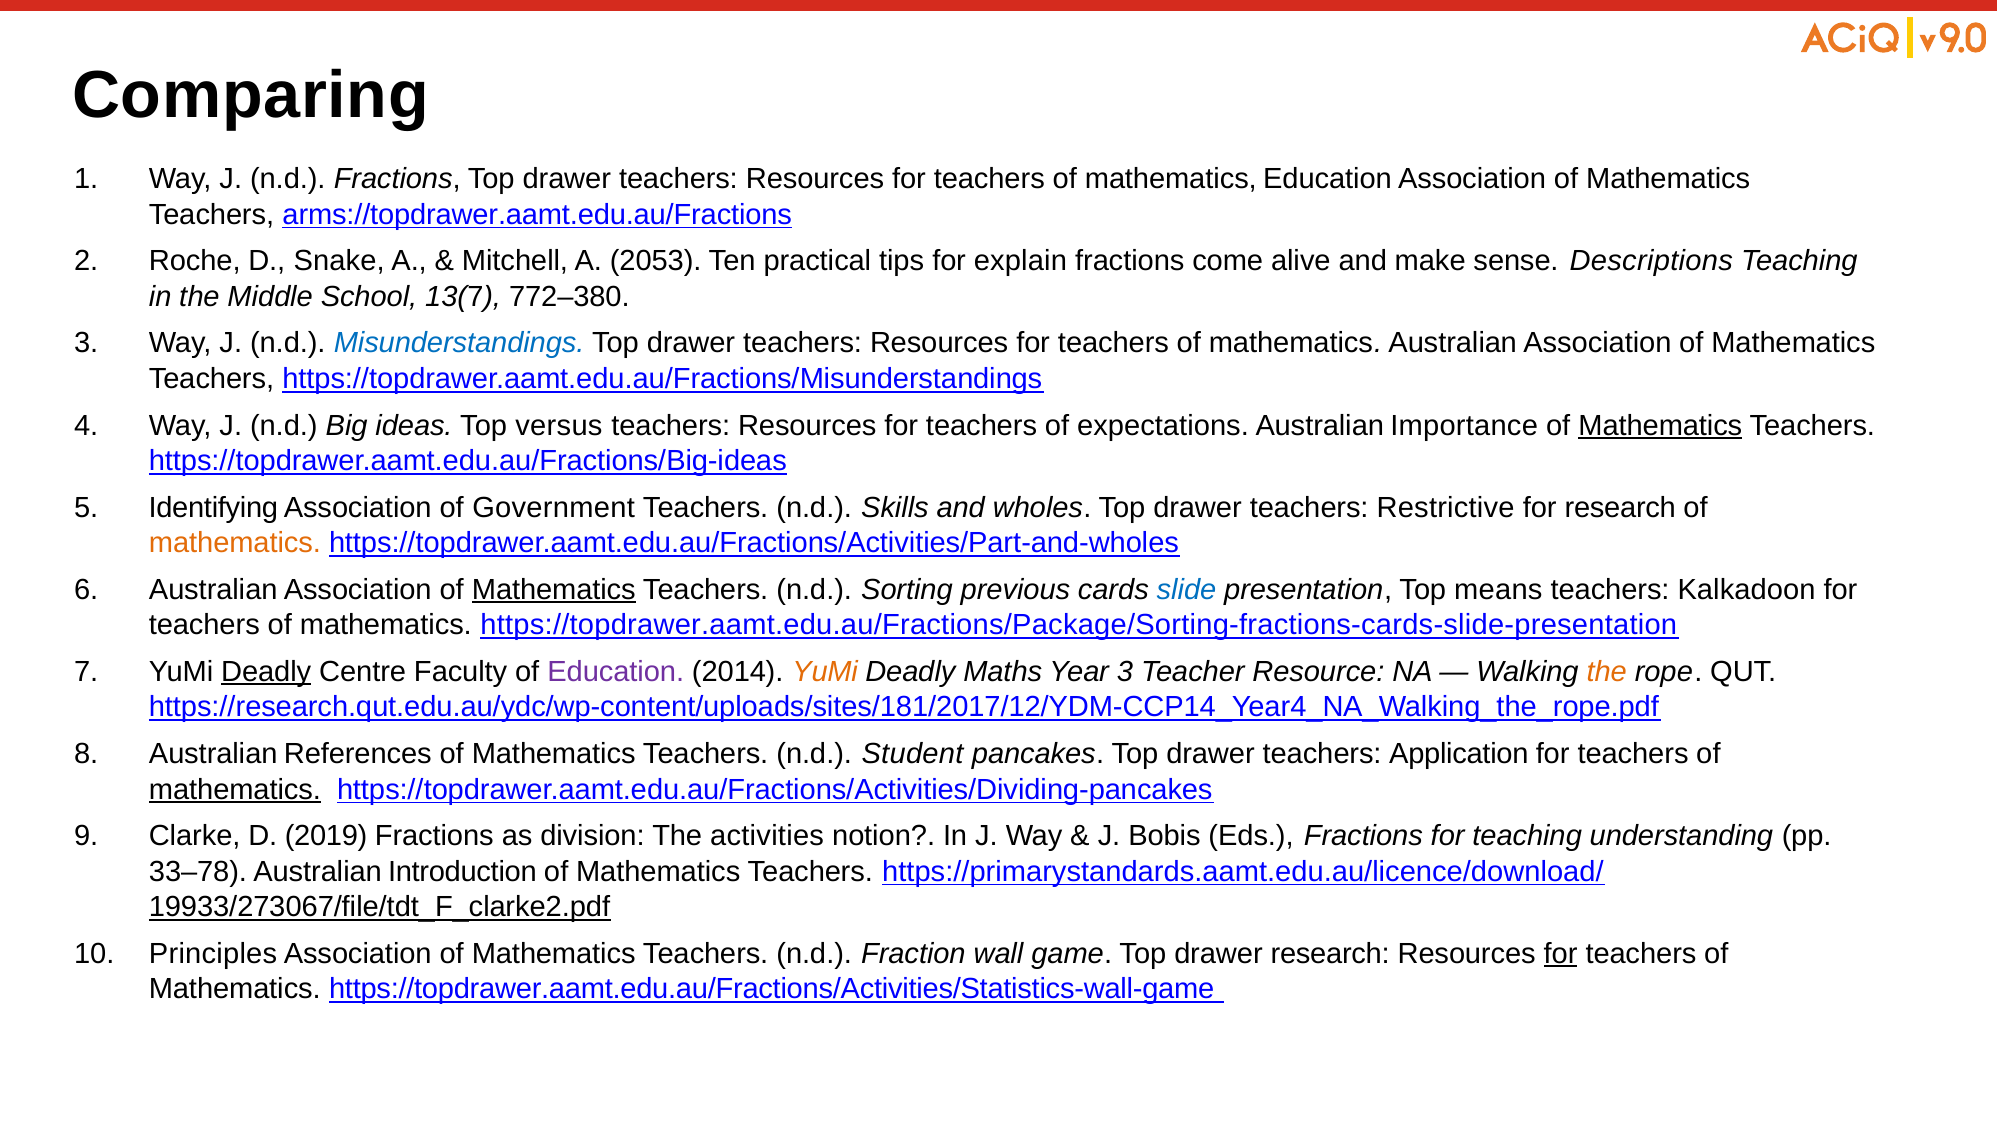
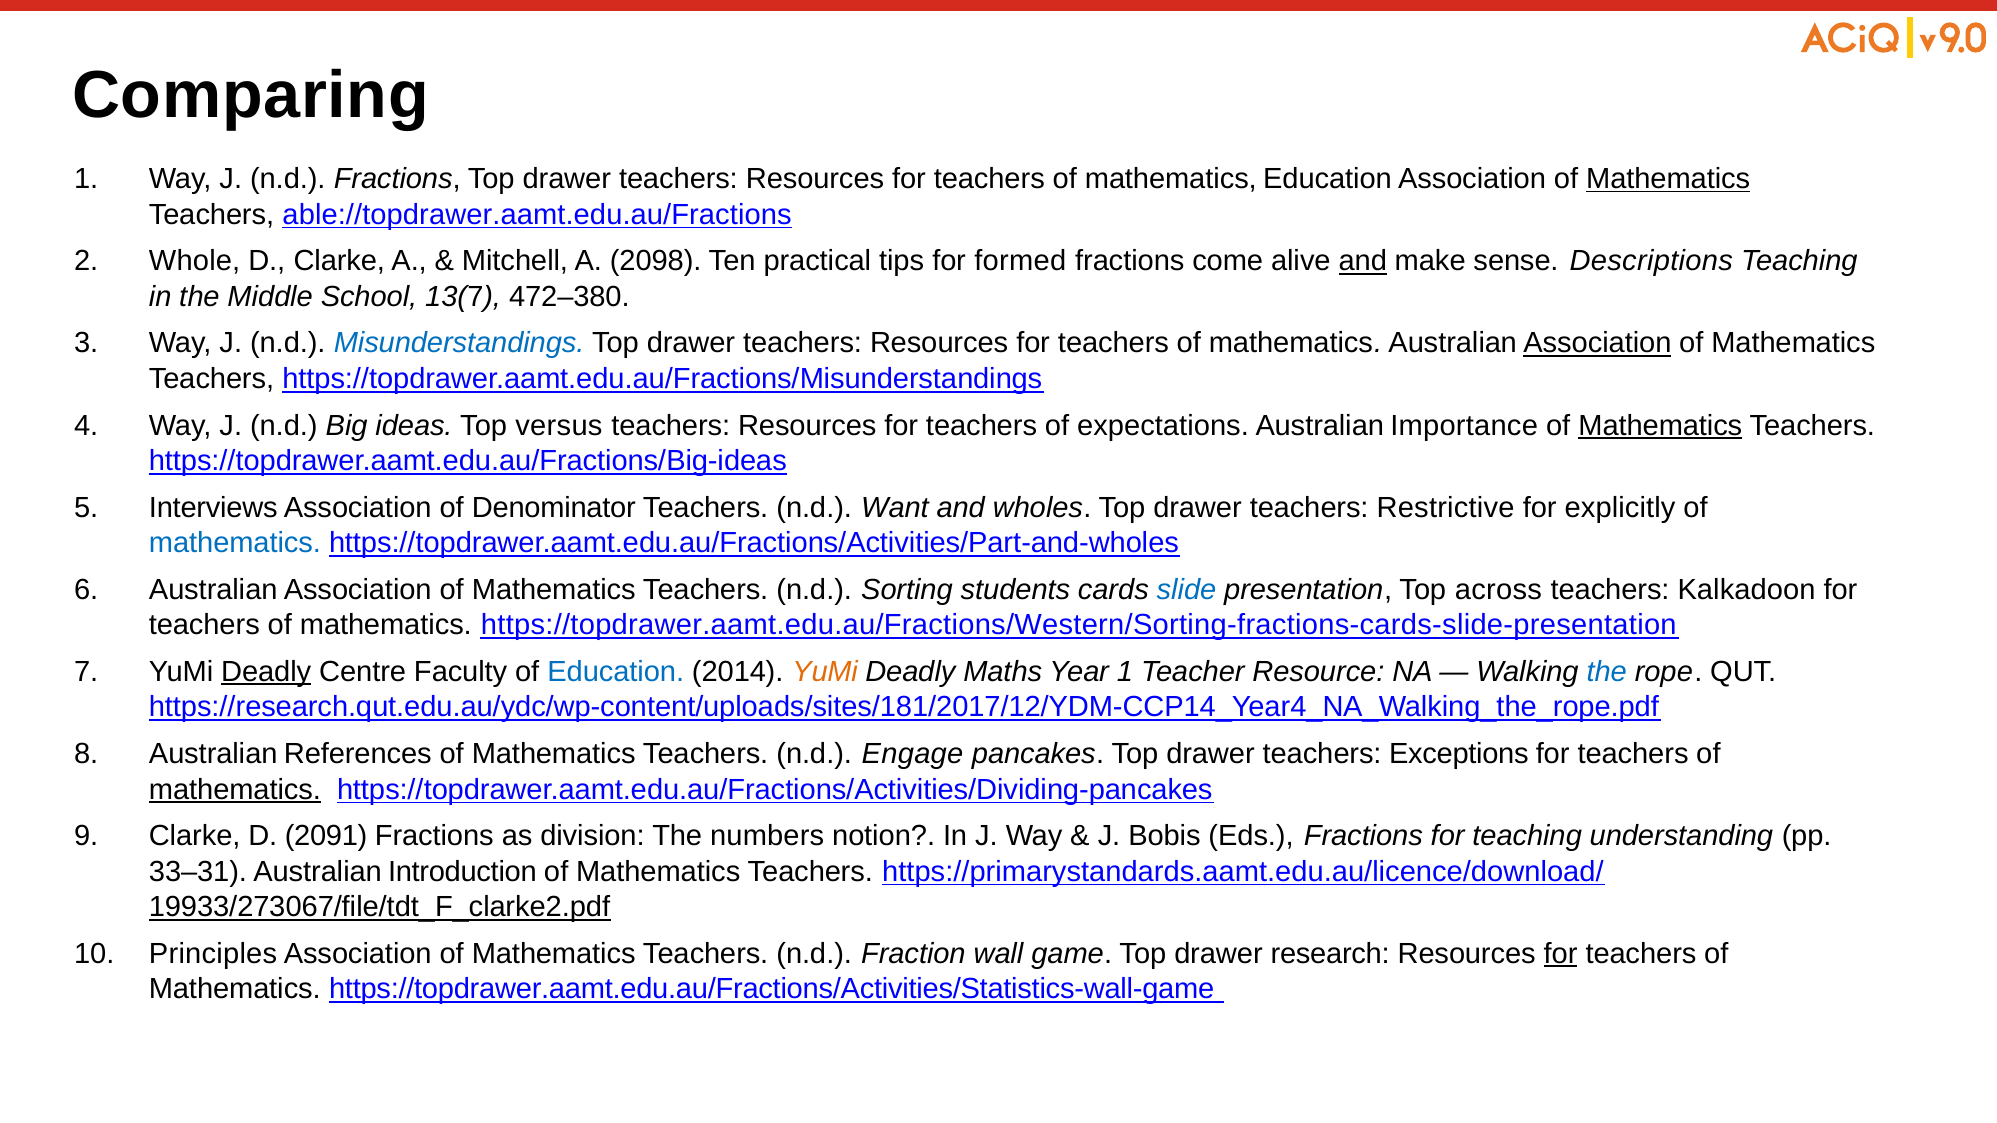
Mathematics underline: none -> present (1668, 179)
arms://topdrawer.aamt.edu.au/Fractions: arms://topdrawer.aamt.edu.au/Fractions -> able://topdrawer.aamt.edu.au/Fractions (537, 215)
Roche: Roche -> Whole (195, 261)
D Snake: Snake -> Clarke (339, 261)
2053: 2053 -> 2098 (656, 261)
explain: explain -> formed (1020, 261)
and underline: none -> present (1363, 261)
772–380: 772–380 -> 472–380 (569, 297)
Association underline: none -> present (1597, 343)
Identifying: Identifying -> Interviews (213, 508)
Government: Government -> Denominator (554, 508)
Skills: Skills -> Want (895, 508)
for research: research -> explicitly (1620, 508)
mathematics colour: orange -> blue (235, 543)
Mathematics underline: present -> none (554, 590)
previous: previous -> students (1015, 590)
means: means -> across (1498, 590)
https://topdrawer.aamt.edu.au/Fractions/Package/Sorting-fractions-cards-slide-presentation: https://topdrawer.aamt.edu.au/Fractions/Package/Sorting-fractions-cards-slide-presentation -> https://topdrawer.aamt.edu.au/Fractions/Western/Sorting-fractions-cards-slide-presentation (1079, 625)
Education colour: purple -> blue (616, 672)
Year 3: 3 -> 1 (1125, 672)
the colour: orange -> blue (1607, 672)
Student: Student -> Engage (913, 754)
Application: Application -> Exceptions (1459, 754)
2019: 2019 -> 2091 (326, 836)
activities: activities -> numbers (767, 836)
33–78: 33–78 -> 33–31 (198, 872)
